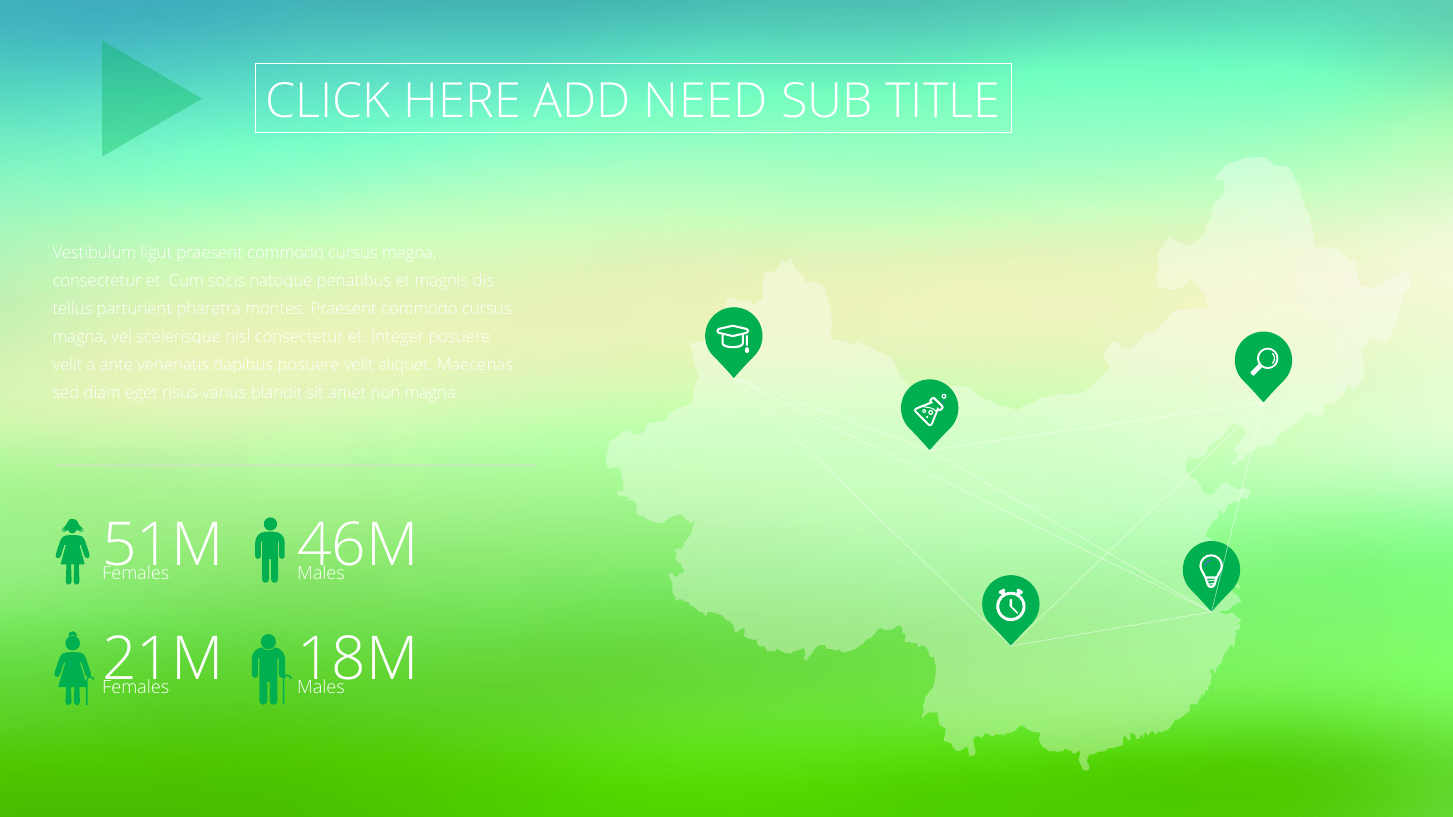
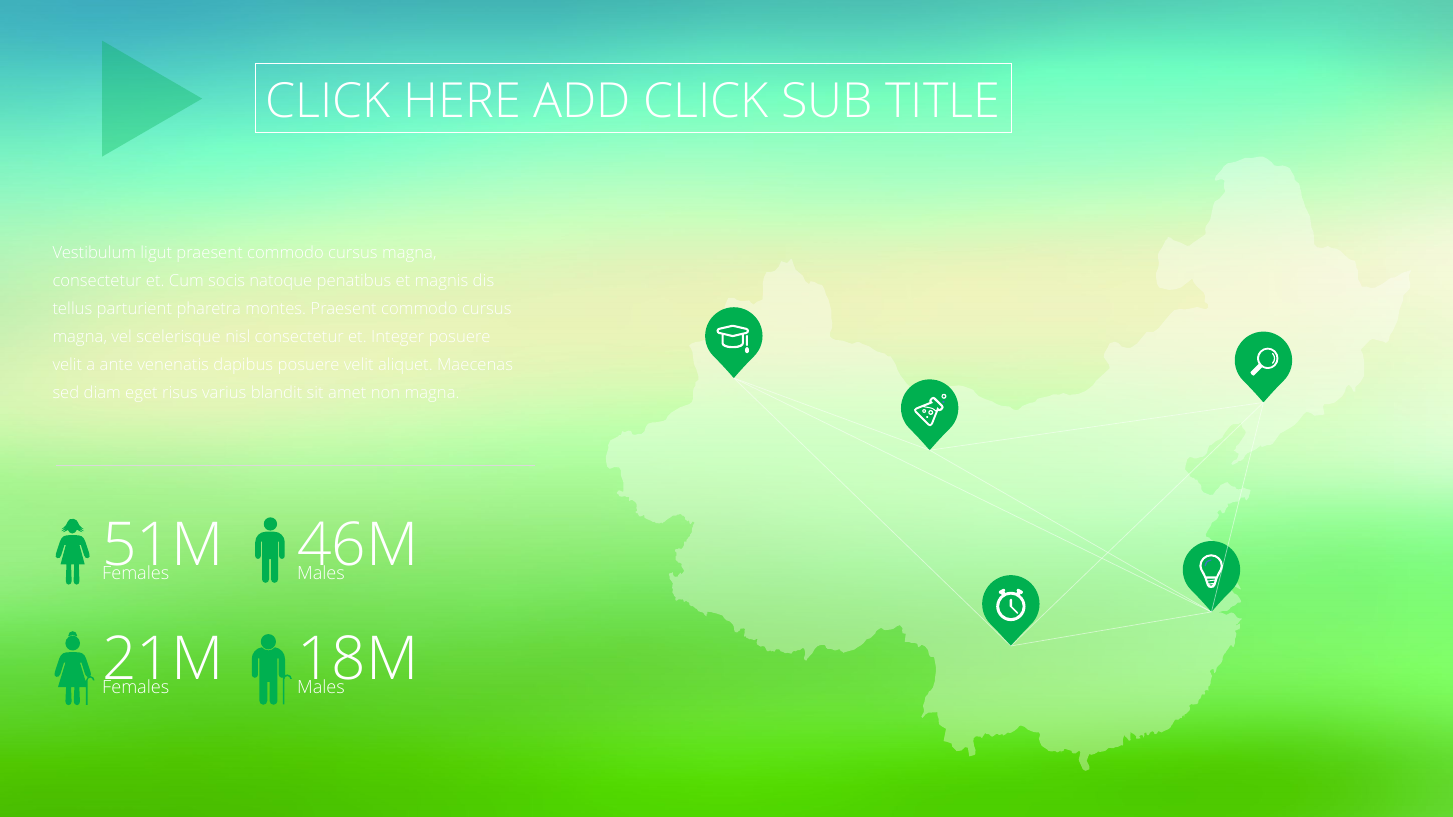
ADD NEED: NEED -> CLICK (706, 102)
